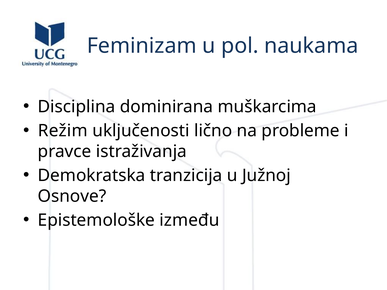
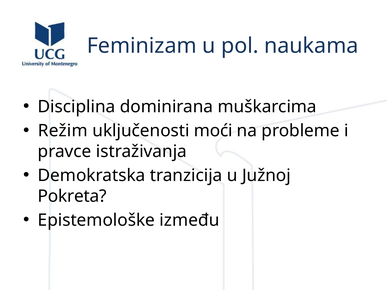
lično: lično -> moći (213, 131)
Osnove: Osnove -> Pokreta (72, 196)
